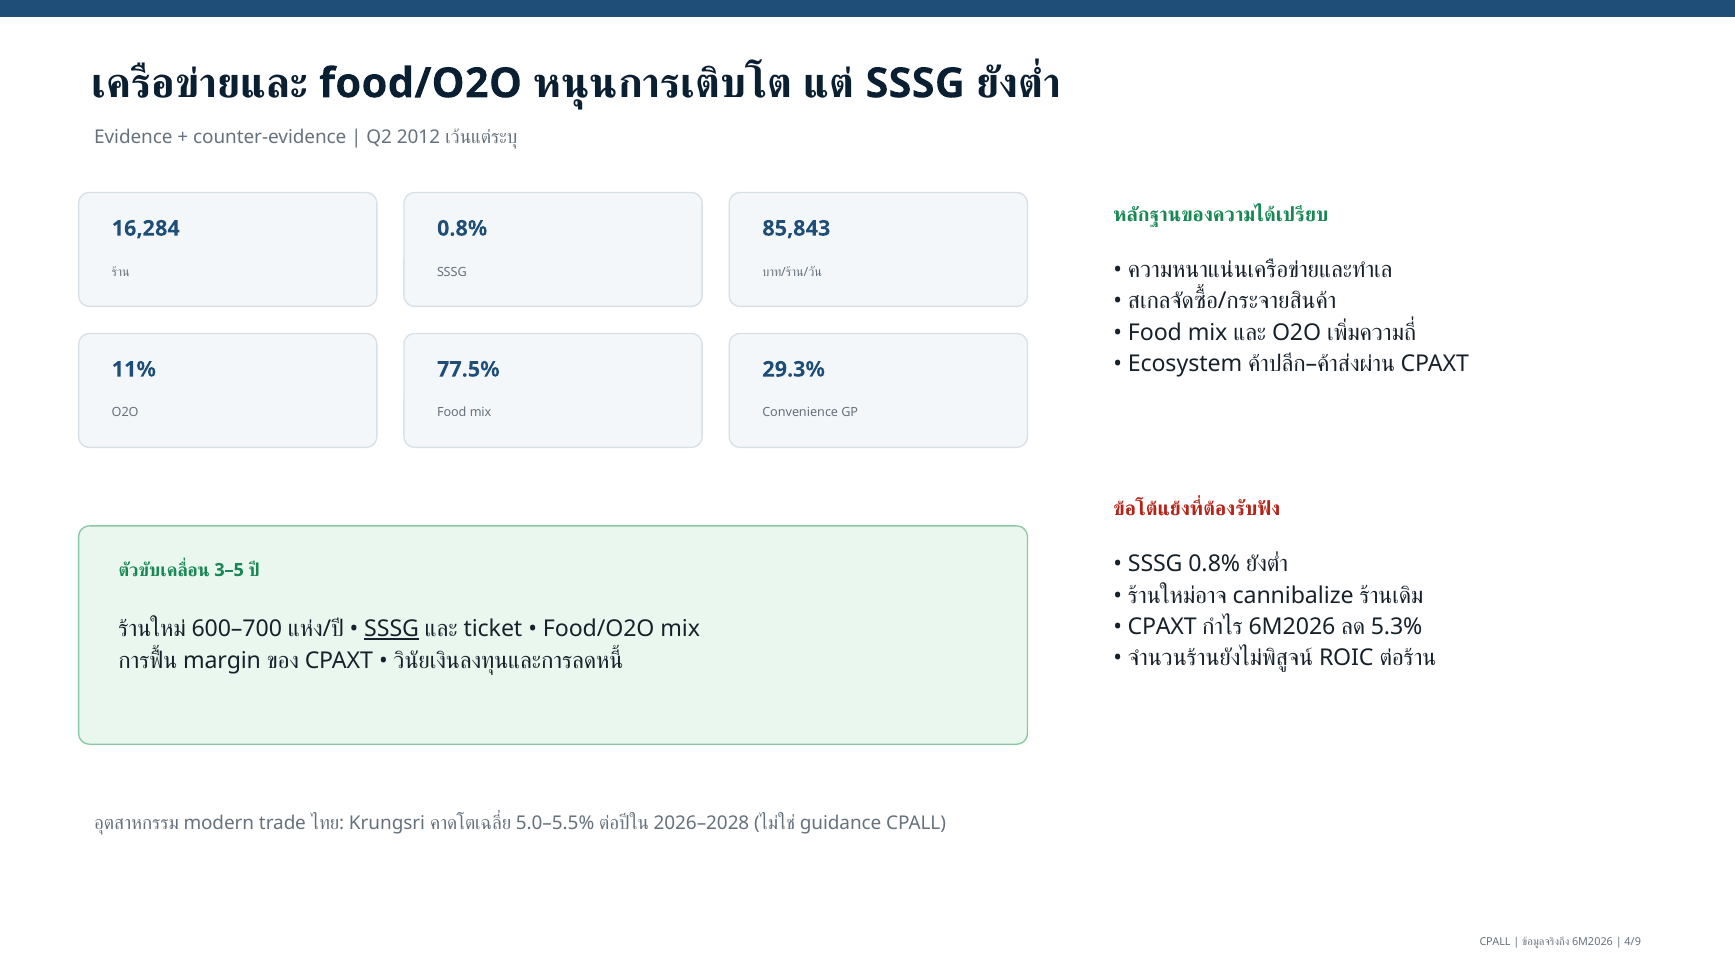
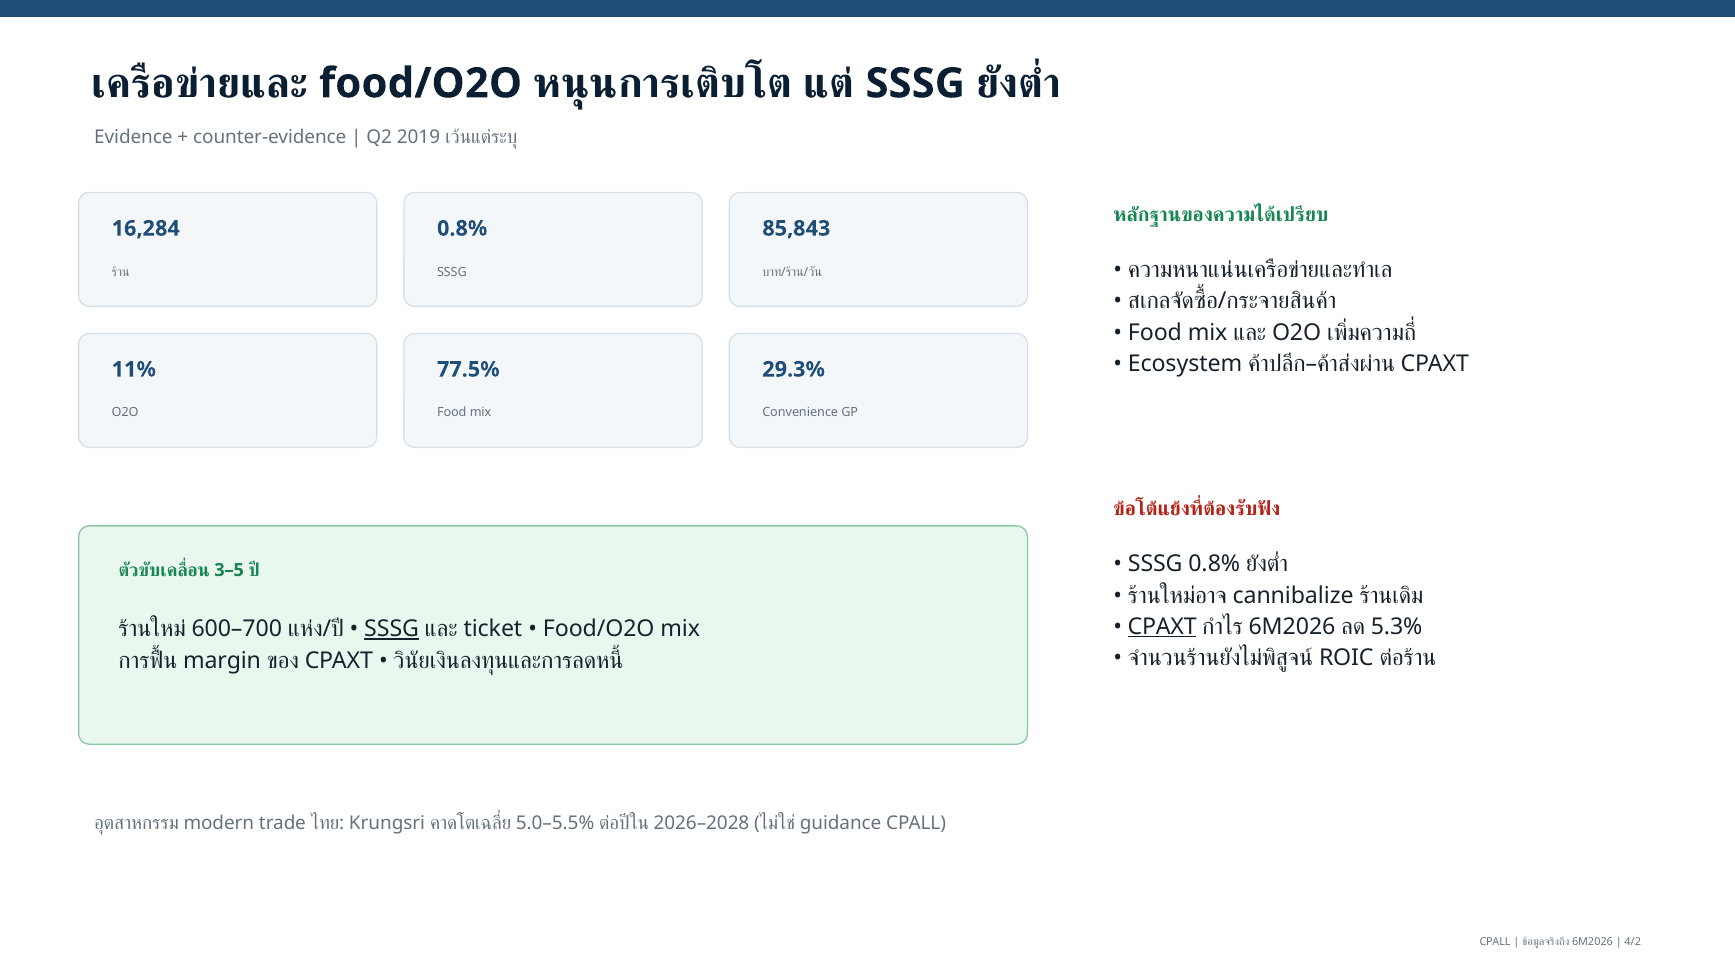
2012: 2012 -> 2019 (419, 137)
CPAXT underline: none -> present (1162, 627)
4/9: 4/9 -> 4/2 (1633, 941)
